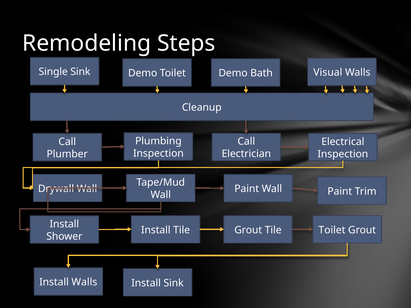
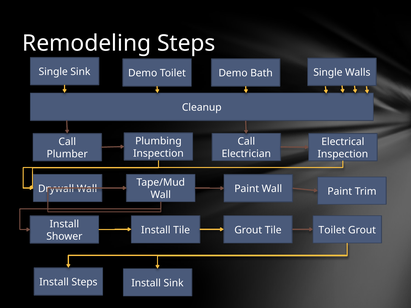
Bath Visual: Visual -> Single (328, 73)
Install Walls: Walls -> Steps (84, 282)
